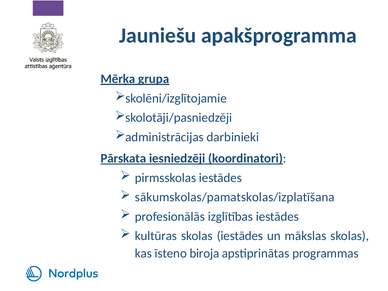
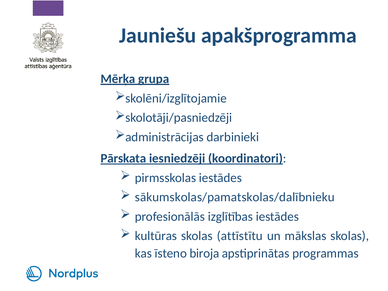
sākumskolas/pamatskolas/izplatīšana: sākumskolas/pamatskolas/izplatīšana -> sākumskolas/pamatskolas/dalībnieku (235, 197)
skolas iestādes: iestādes -> attīstītu (240, 236)
